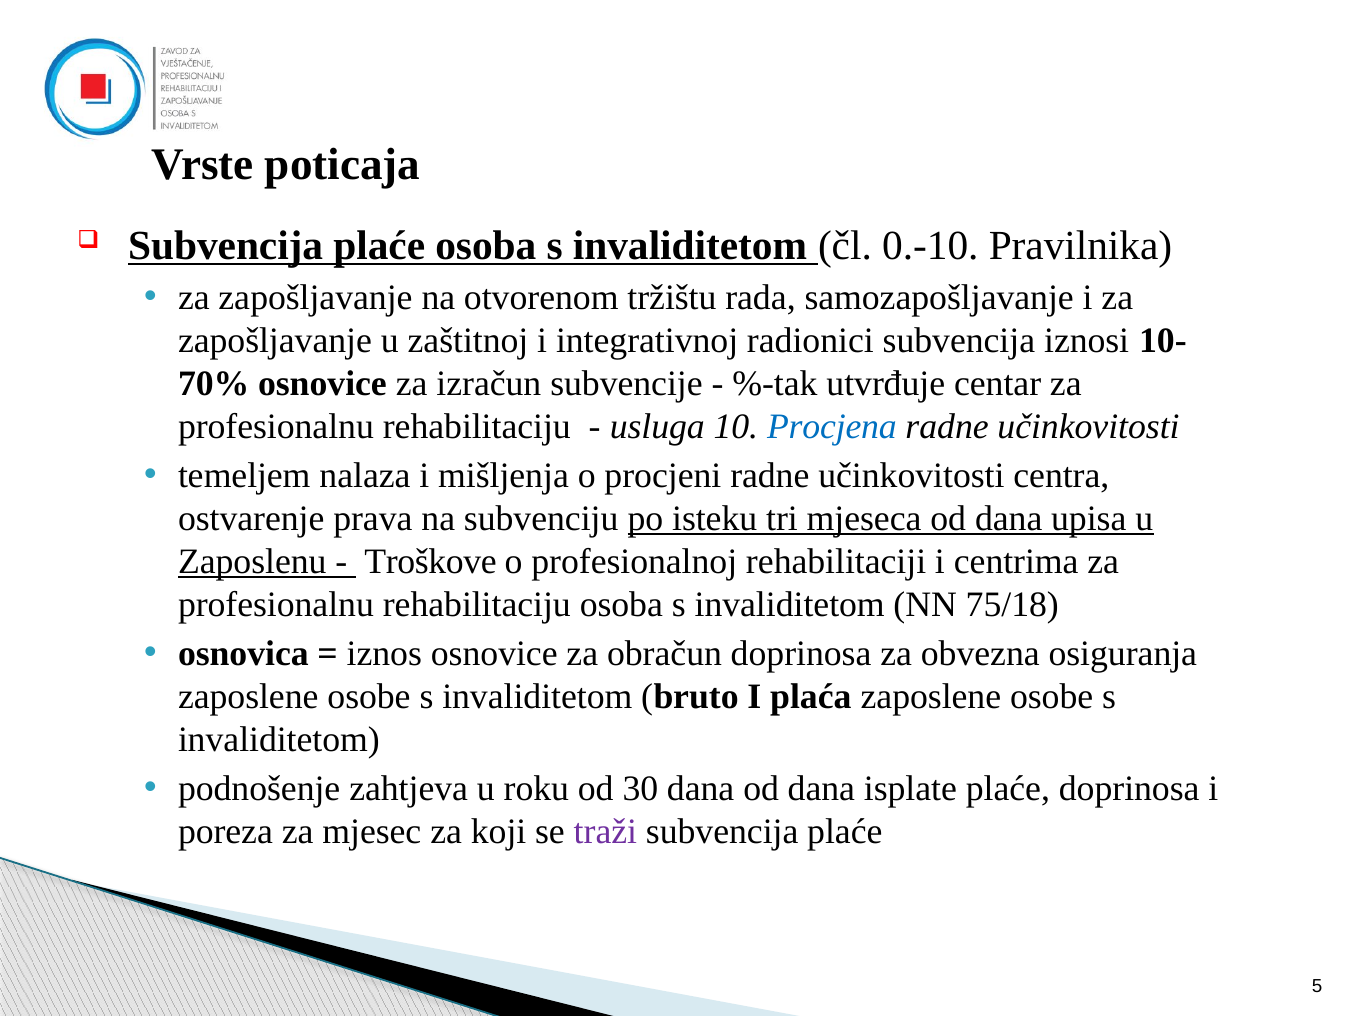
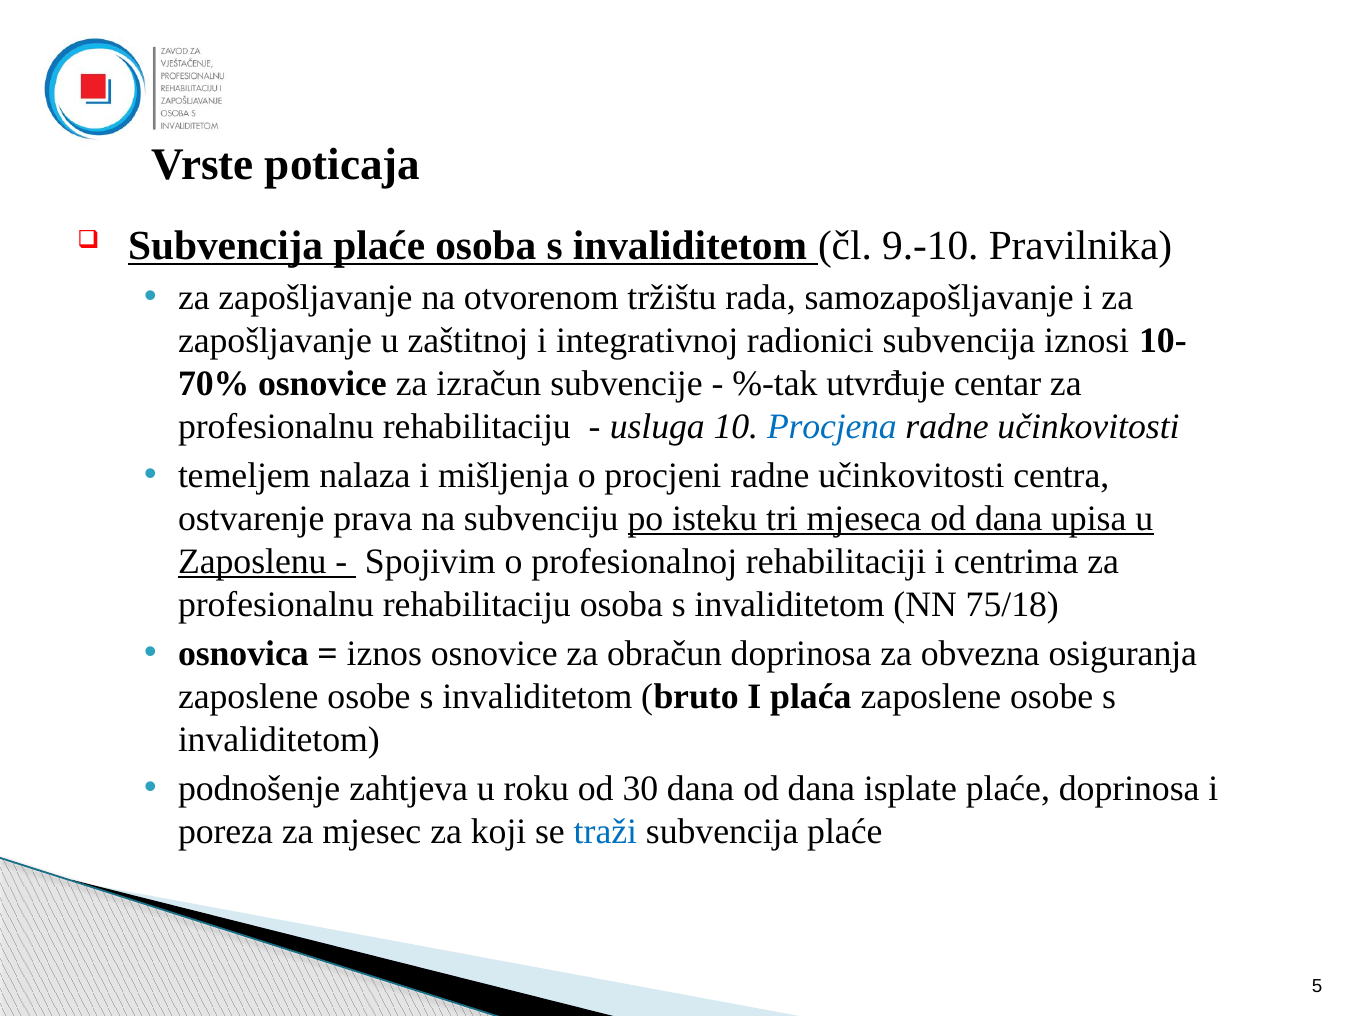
0.-10: 0.-10 -> 9.-10 (930, 246)
Troškove: Troškove -> Spojivim (430, 562)
traži colour: purple -> blue (605, 832)
